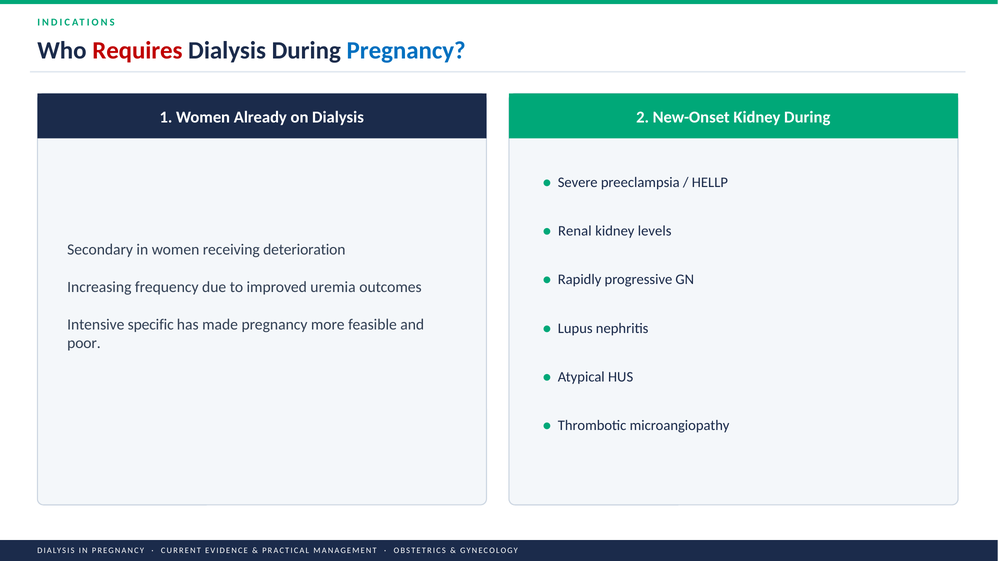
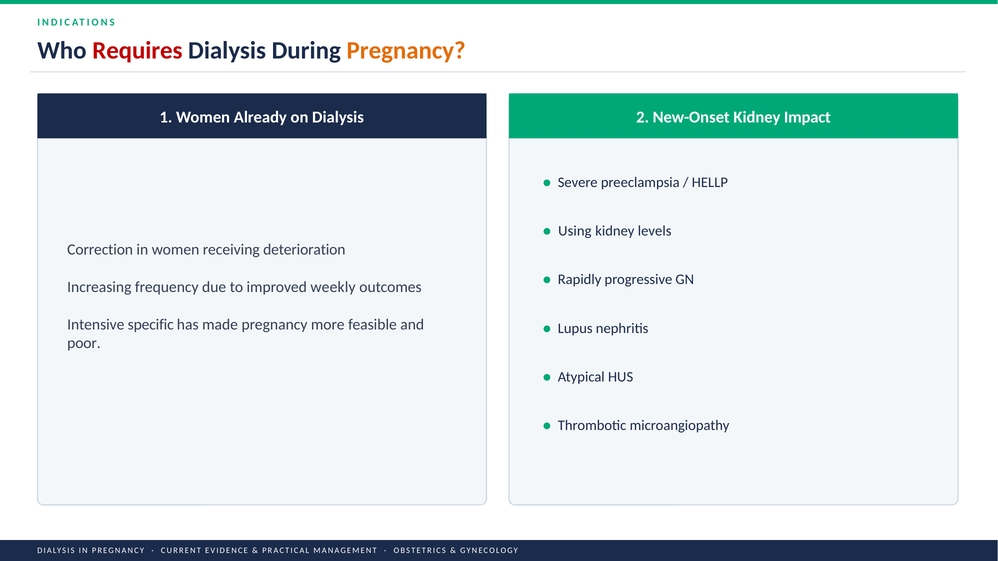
Pregnancy colour: blue -> orange (406, 51)
Kidney During: During -> Impact (807, 117)
Renal: Renal -> Using (575, 231)
Secondary: Secondary -> Correction (100, 250)
uremia: uremia -> weekly (333, 287)
